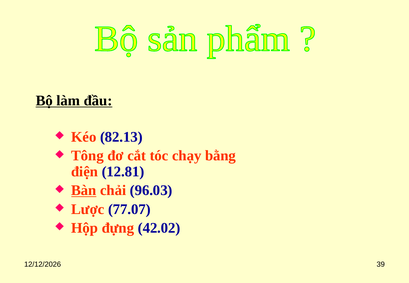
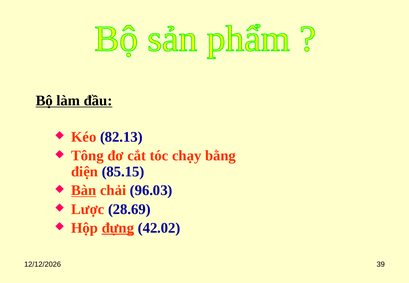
12.81: 12.81 -> 85.15 (123, 172)
77.07: 77.07 -> 28.69 (129, 209)
đựng underline: none -> present (118, 228)
